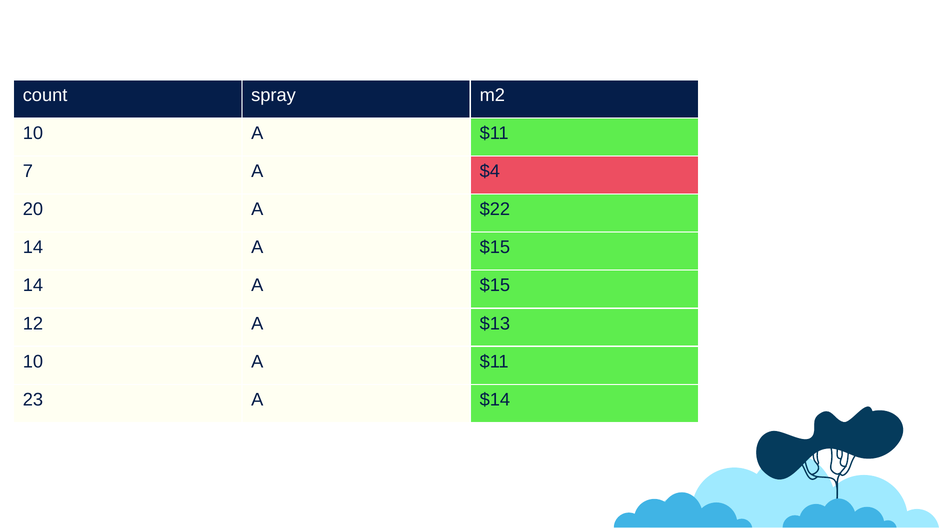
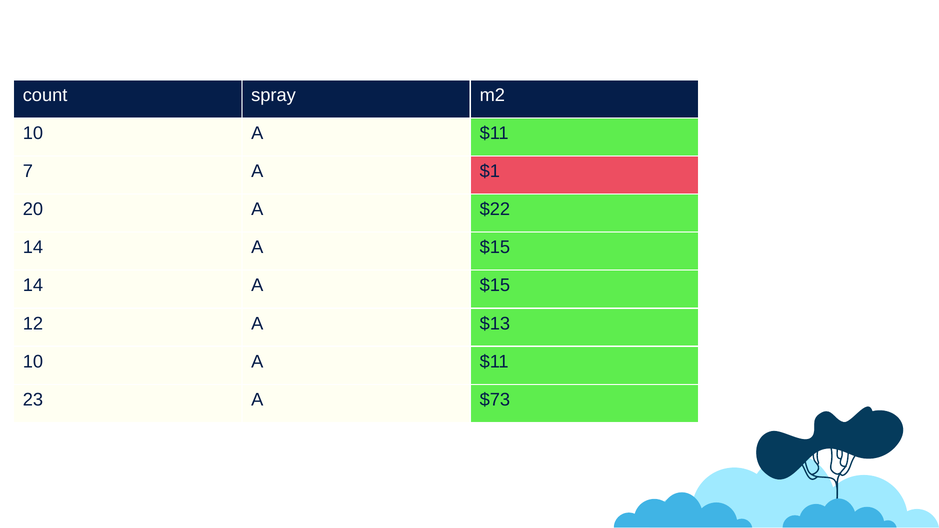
$4: $4 -> $1 (490, 171)
$14: $14 -> $73 (495, 400)
